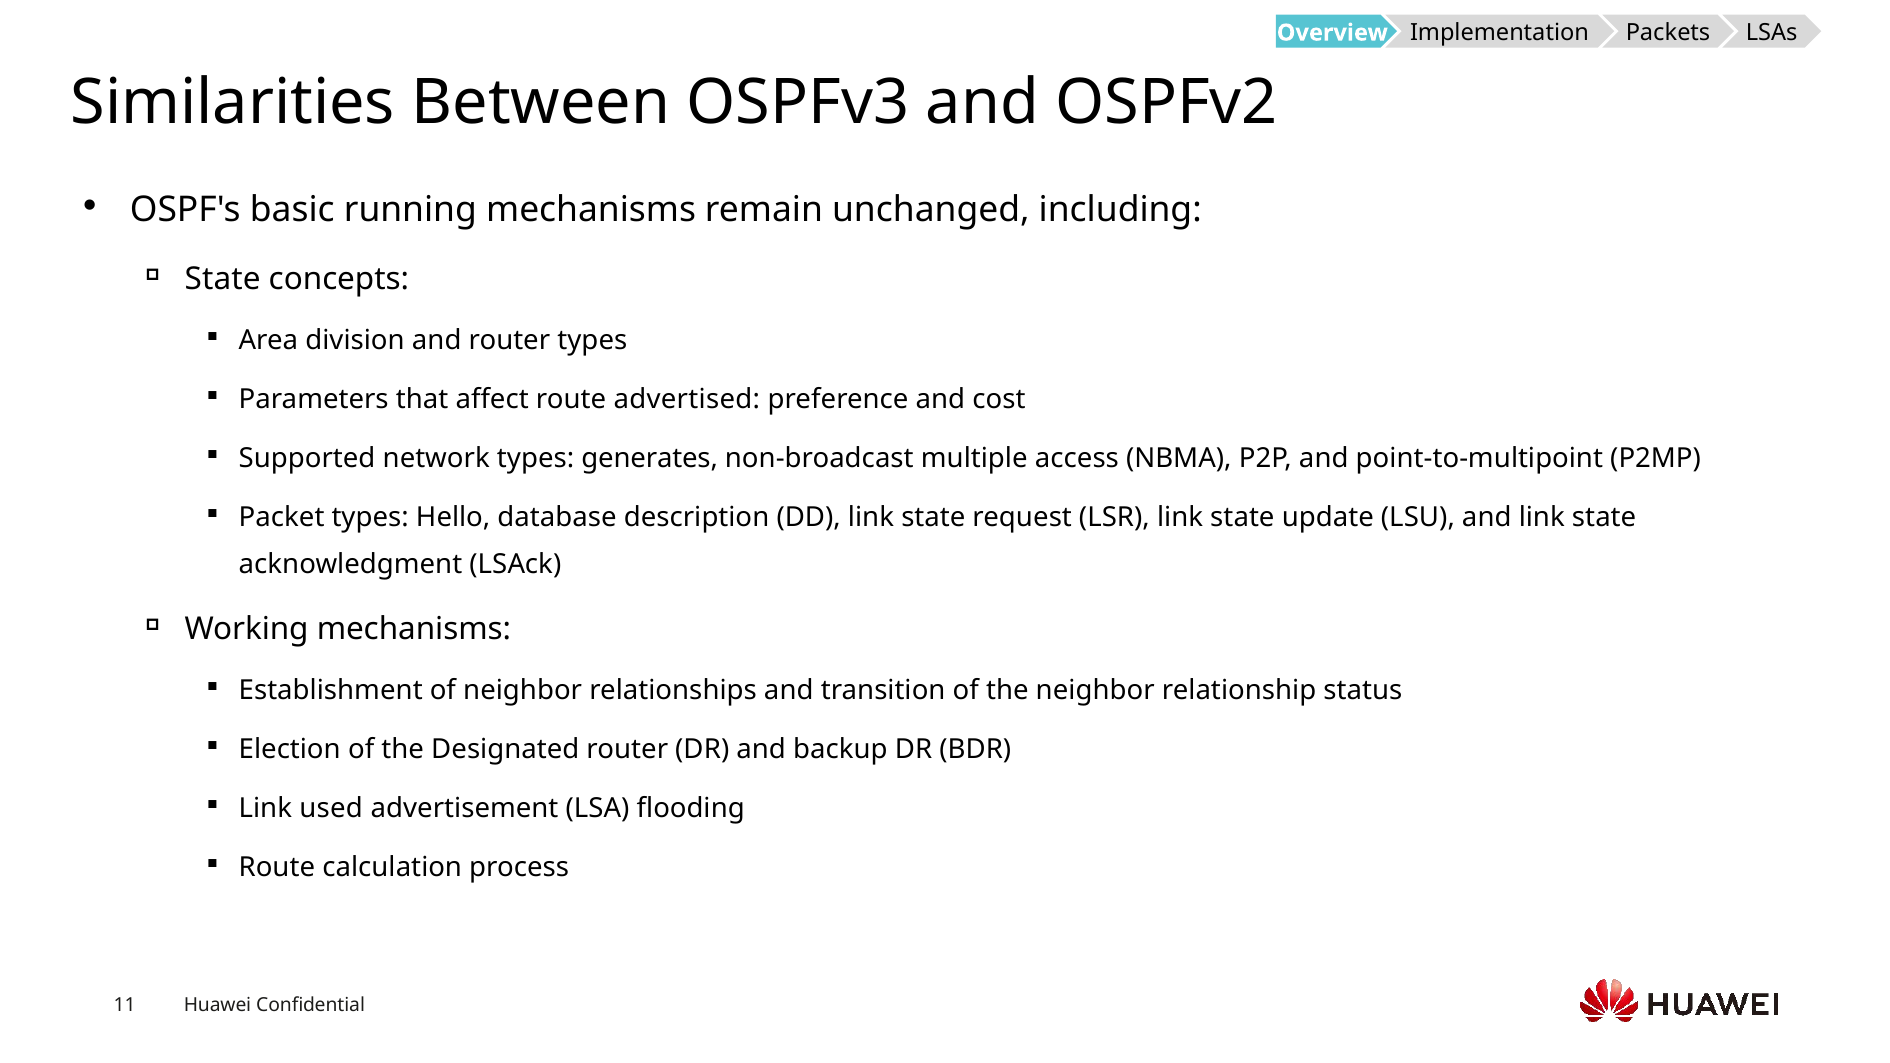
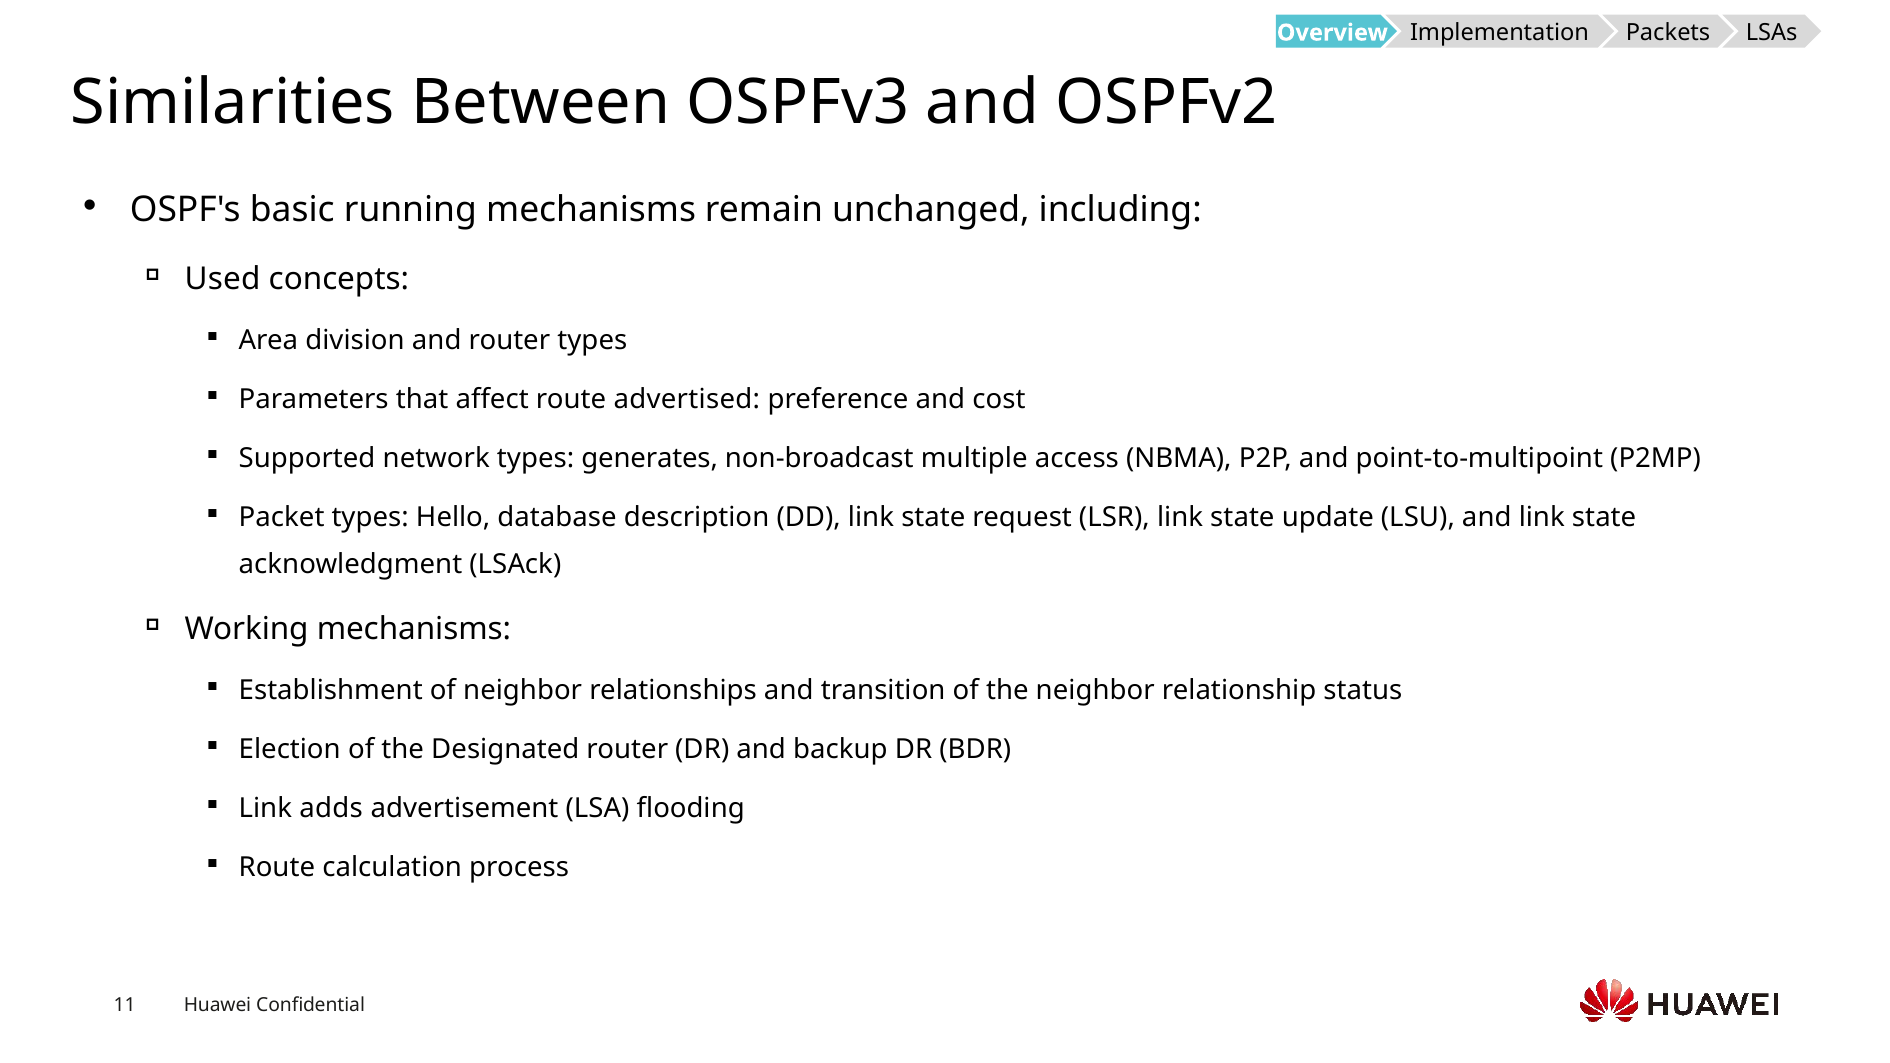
State: State -> Used (223, 279)
used: used -> adds (331, 808)
